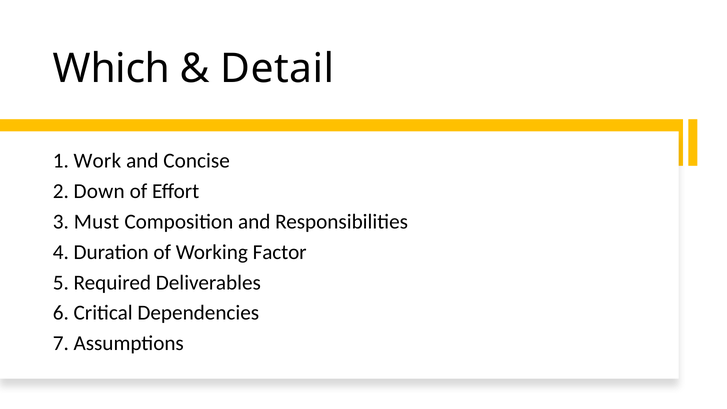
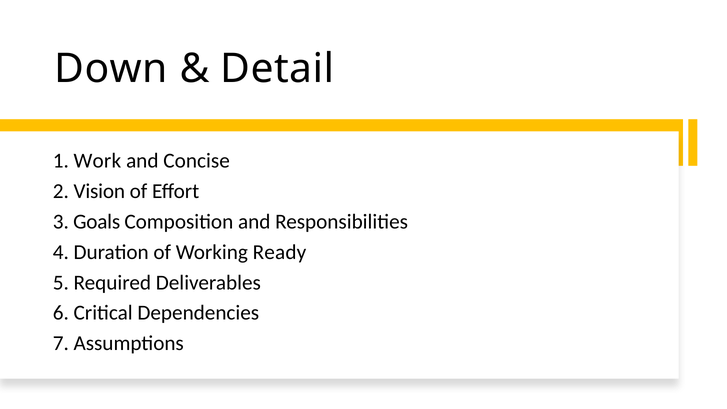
Which: Which -> Down (111, 69)
Down: Down -> Vision (99, 191)
Must: Must -> Goals (97, 222)
Factor: Factor -> Ready (279, 252)
